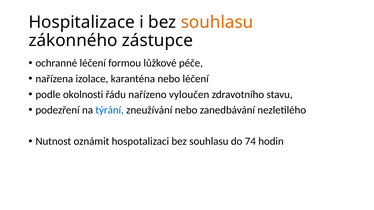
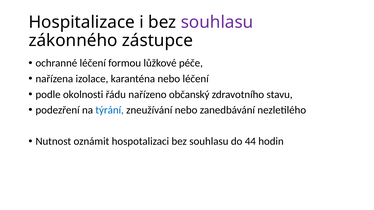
souhlasu colour: orange -> purple (217, 22)
vyloučen: vyloučen -> občanský (189, 95)
74: 74 -> 44 (250, 142)
